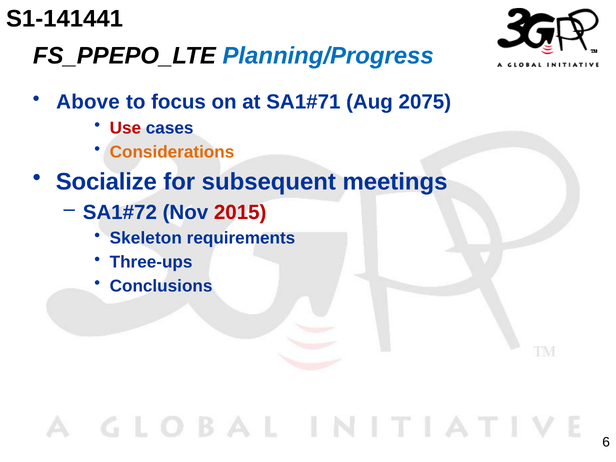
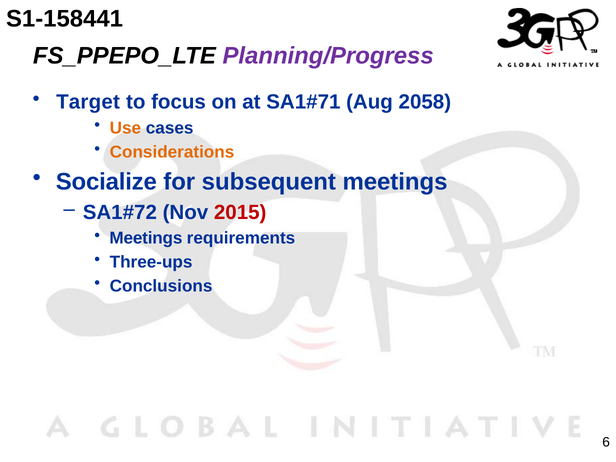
S1-141441: S1-141441 -> S1-158441 (65, 19)
Planning/Progress colour: blue -> purple (328, 56)
Above: Above -> Target (88, 102)
2075: 2075 -> 2058 (425, 102)
Use colour: red -> orange (125, 128)
Skeleton: Skeleton -> Meetings (146, 238)
